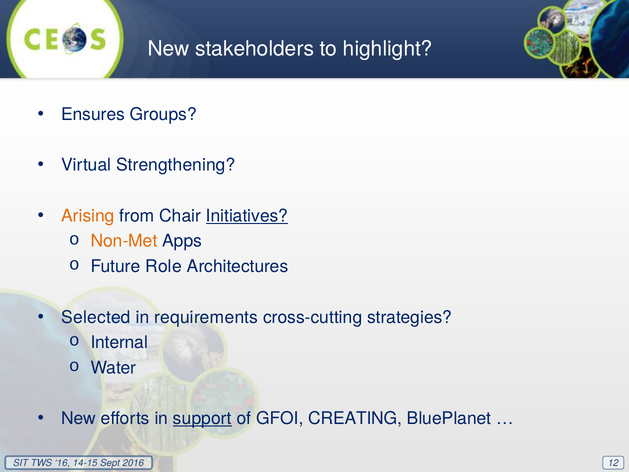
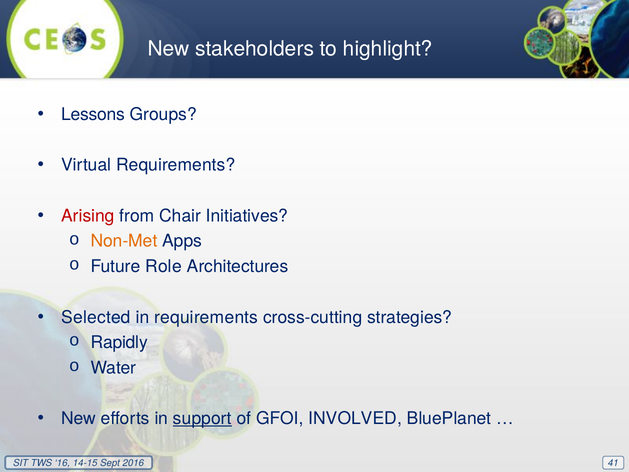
Ensures: Ensures -> Lessons (93, 114)
Virtual Strengthening: Strengthening -> Requirements (176, 165)
Arising colour: orange -> red (88, 216)
Initiatives underline: present -> none (247, 216)
Internal: Internal -> Rapidly (119, 342)
CREATING: CREATING -> INVOLVED (355, 418)
12: 12 -> 41 (613, 463)
